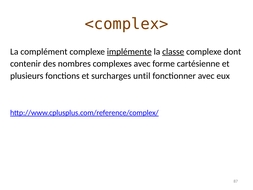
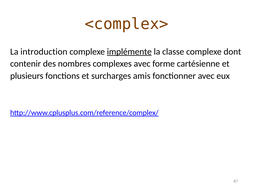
complément: complément -> introduction (44, 52)
classe underline: present -> none (173, 52)
until: until -> amis (142, 76)
